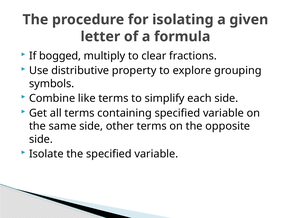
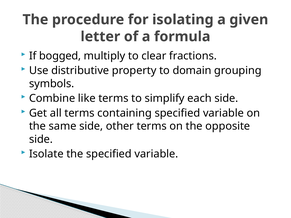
explore: explore -> domain (192, 71)
